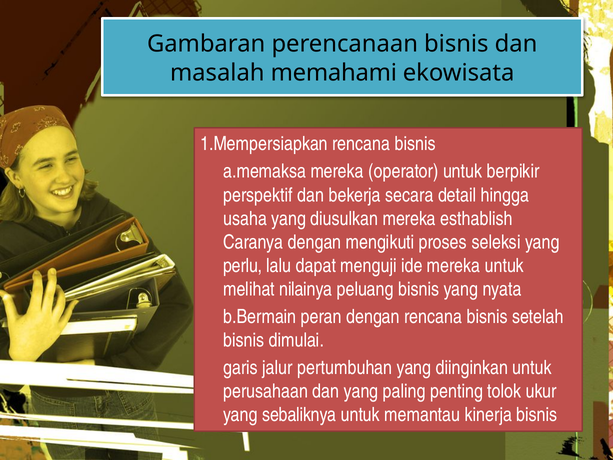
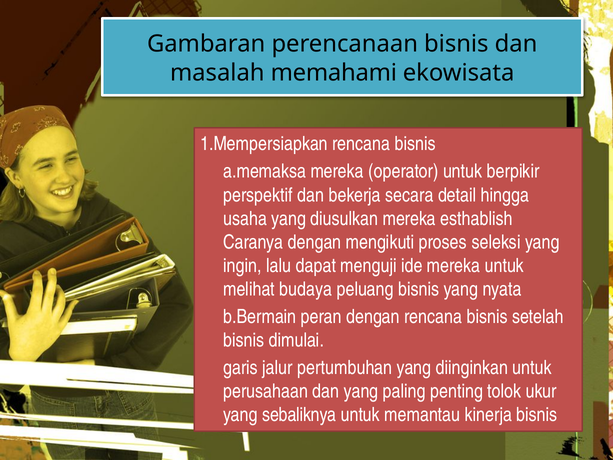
perlu: perlu -> ingin (243, 266)
nilainya: nilainya -> budaya (306, 289)
